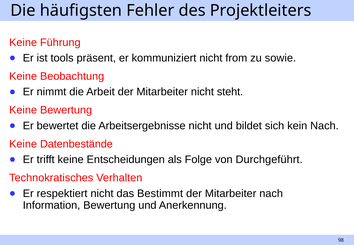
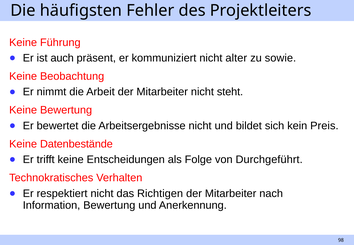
tools: tools -> auch (62, 58)
from: from -> alter (236, 58)
kein Nach: Nach -> Preis (324, 126)
Bestimmt: Bestimmt -> Richtigen (160, 193)
